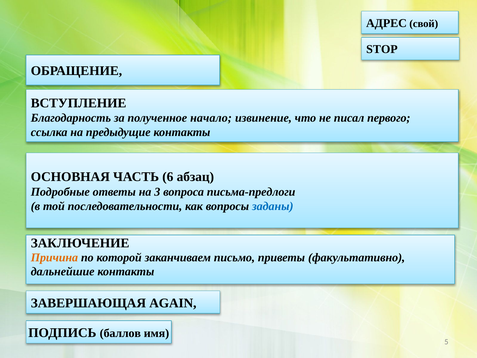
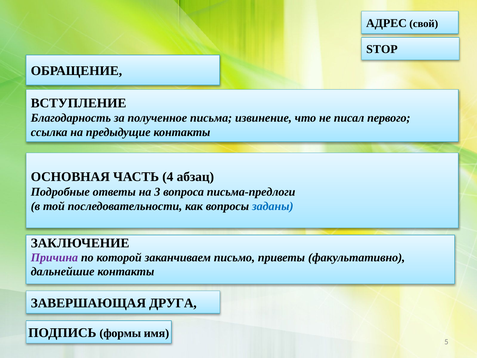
начало: начало -> письма (211, 118)
6: 6 -> 4 (168, 177)
Причина colour: orange -> purple (54, 257)
AGAIN: AGAIN -> ДРУГА (173, 303)
баллов: баллов -> формы (120, 333)
